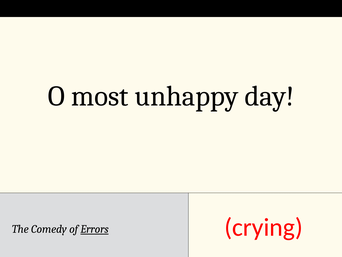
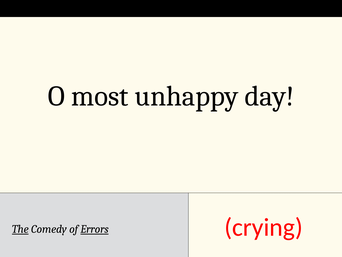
The underline: none -> present (20, 229)
